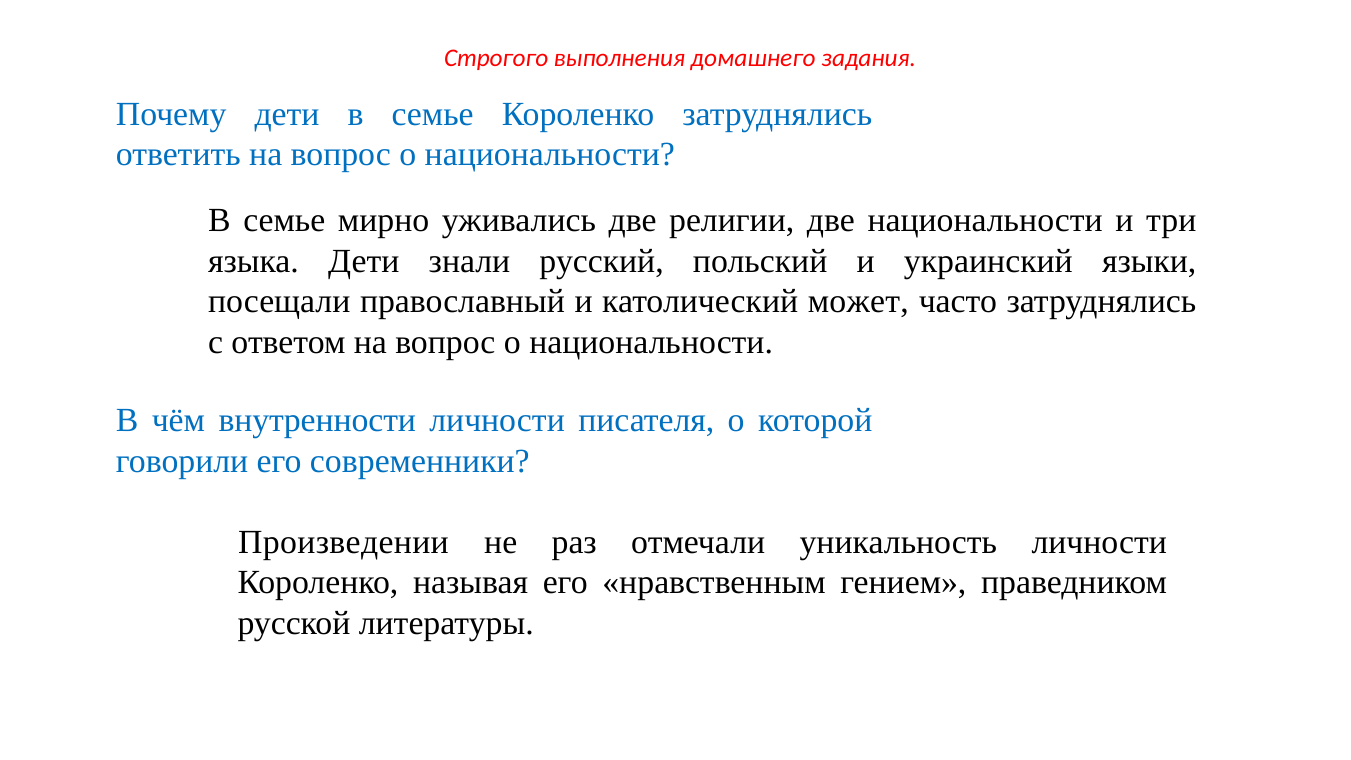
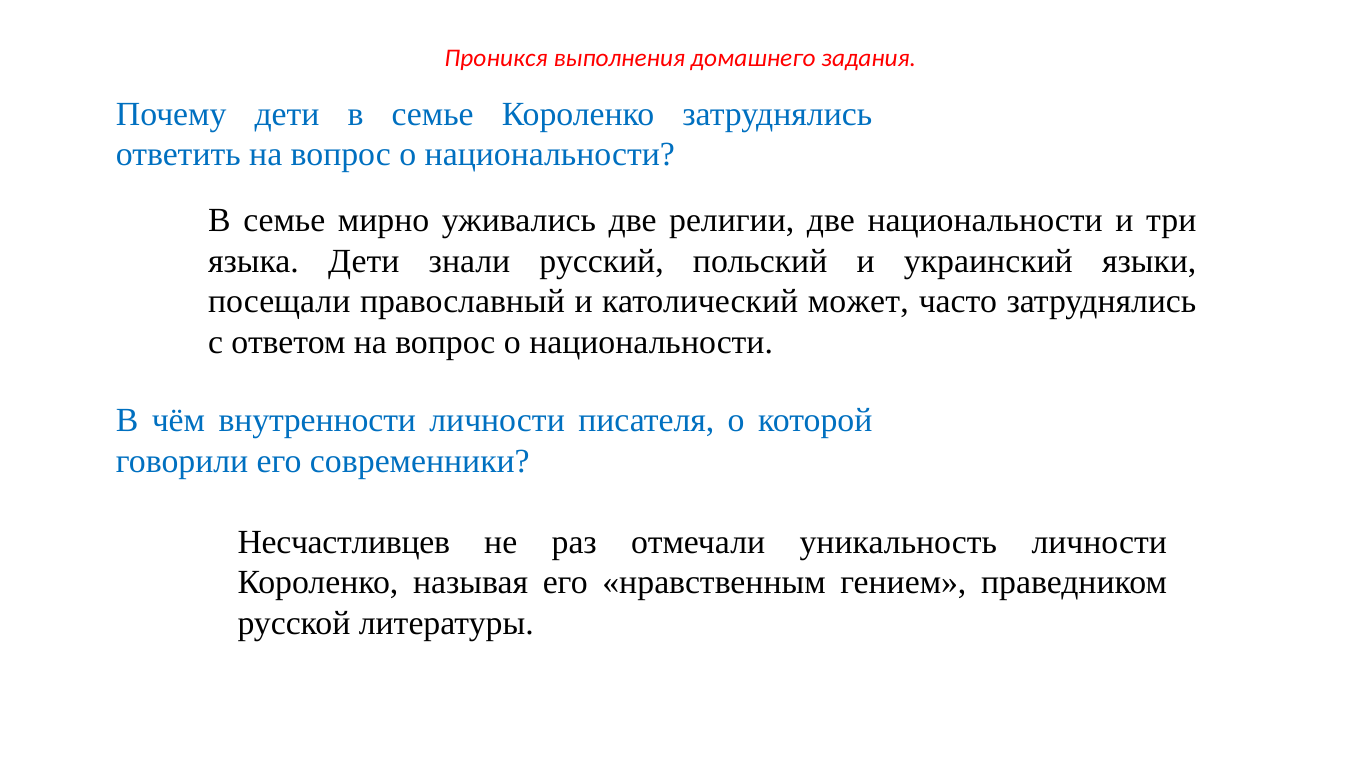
Строгого: Строгого -> Проникся (496, 58)
Произведении: Произведении -> Несчастливцев (344, 542)
